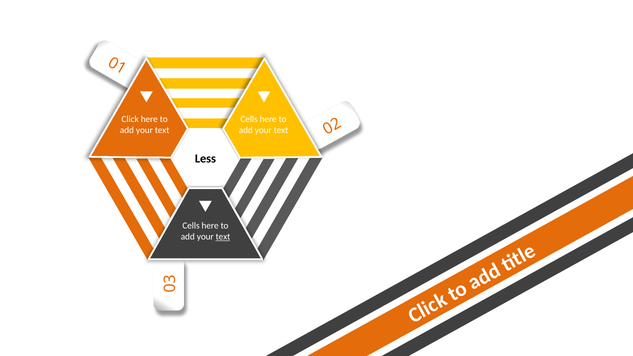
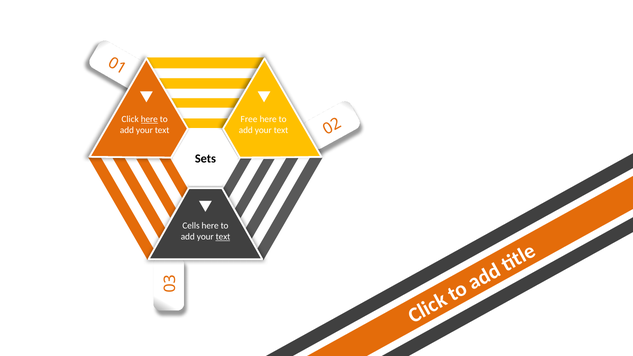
here underline: none -> present (149, 119)
Cells: Cells -> Free (249, 119)
Less: Less -> Sets (205, 158)
